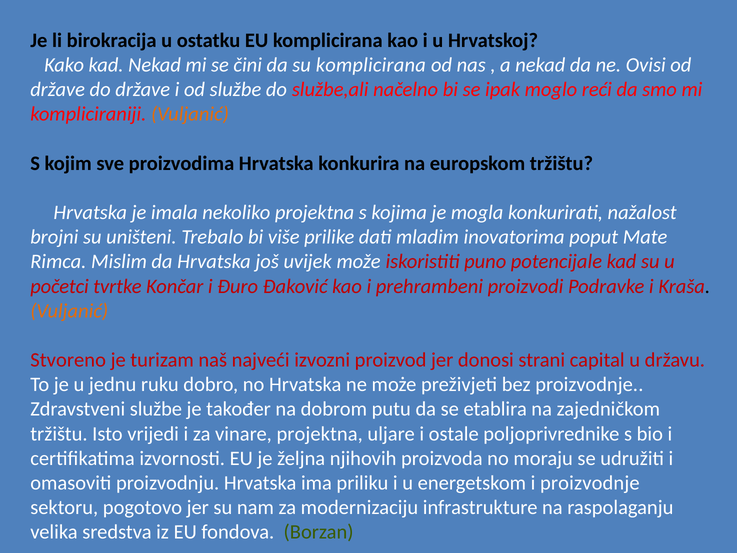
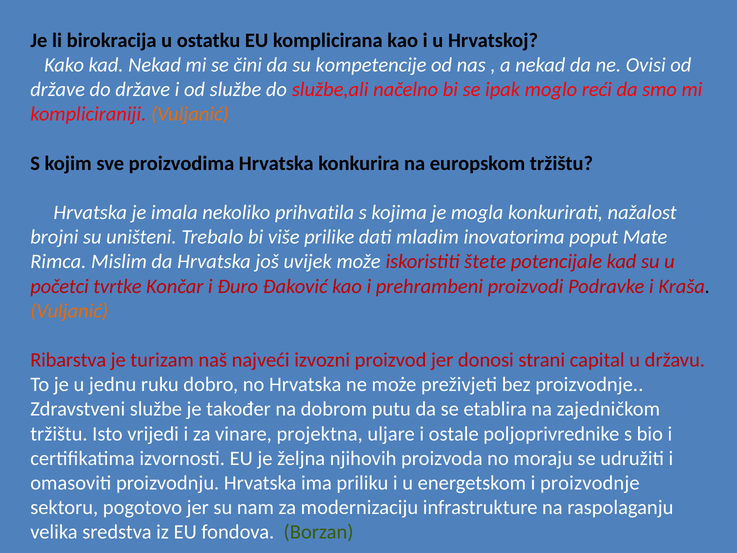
su komplicirana: komplicirana -> kompetencije (371, 65)
nekoliko projektna: projektna -> prihvatila (315, 212)
puno: puno -> štete (485, 262)
Stvoreno: Stvoreno -> Ribarstva (68, 360)
